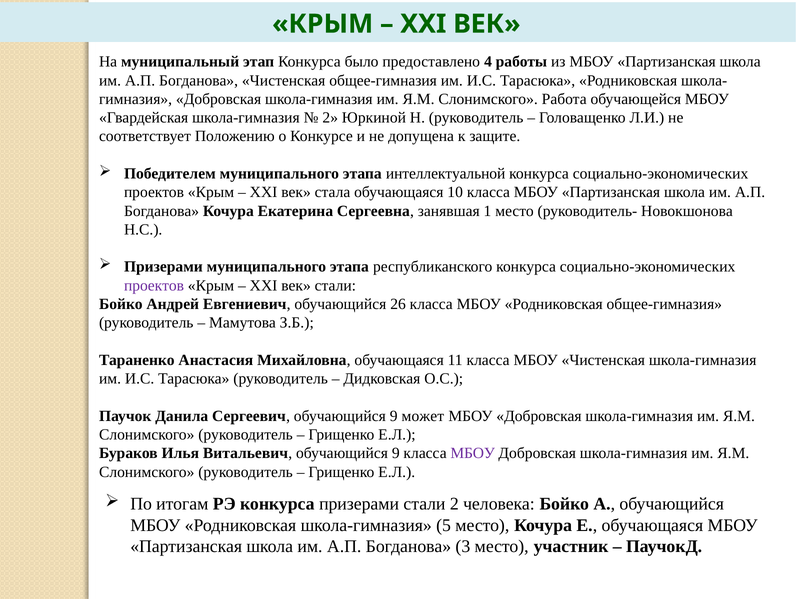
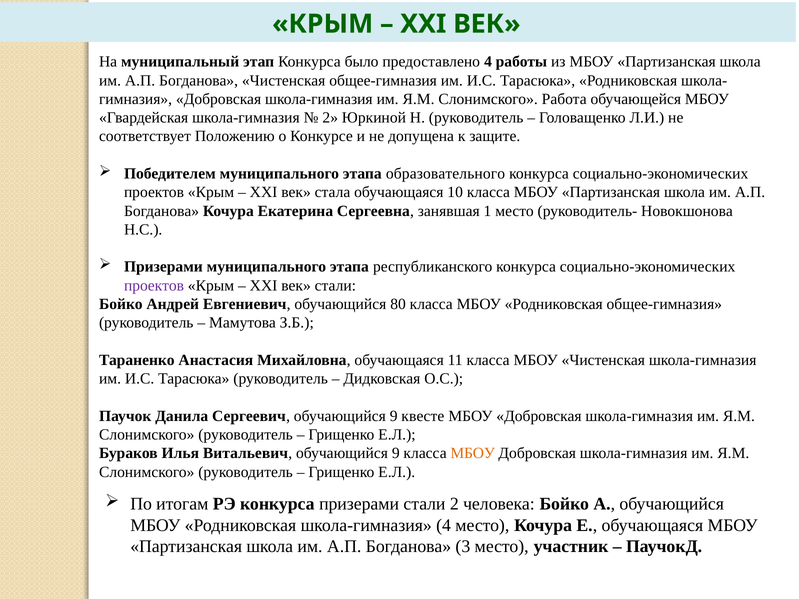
интеллектуальной: интеллектуальной -> образовательного (446, 174)
26: 26 -> 80 (398, 304)
может: может -> квесте (423, 416)
МБОУ colour: purple -> orange (473, 454)
школа-гимназия 5: 5 -> 4 (444, 526)
